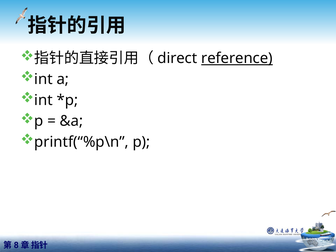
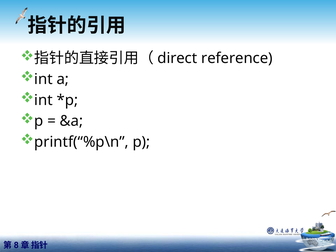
reference underline: present -> none (237, 58)
